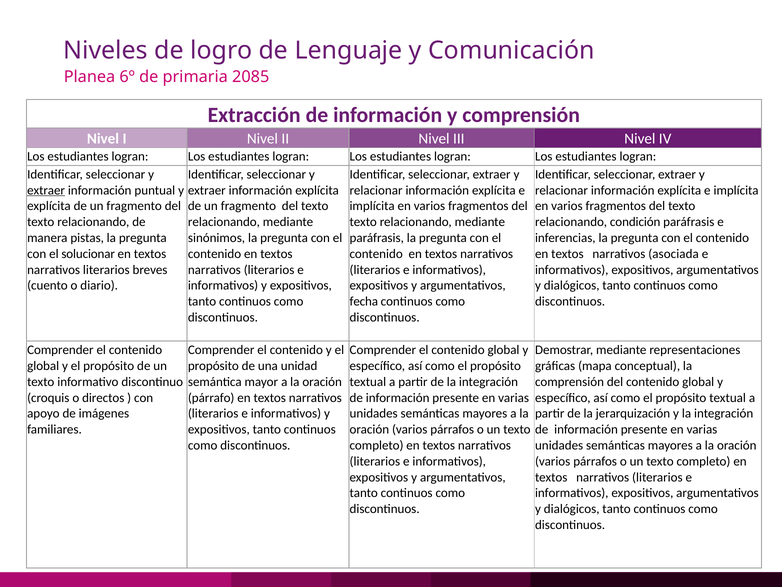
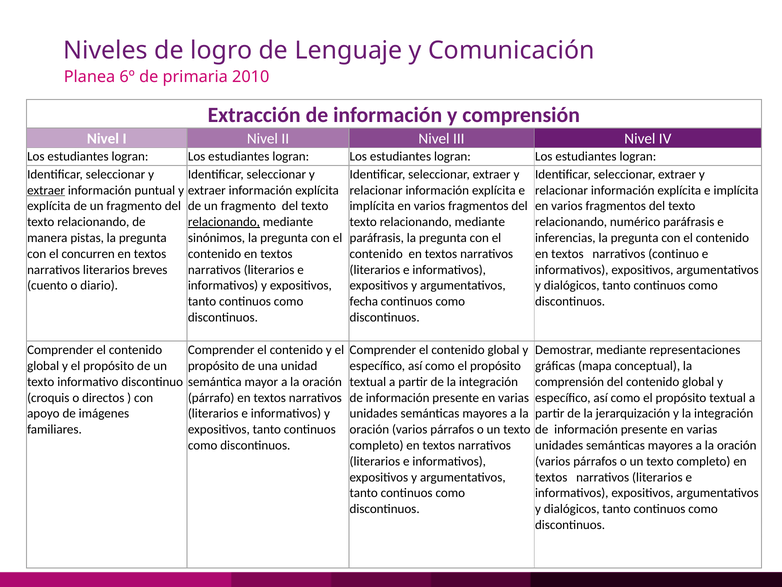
2085: 2085 -> 2010 (251, 77)
relacionando underline: none -> present (224, 222)
condición: condición -> numérico (635, 222)
solucionar: solucionar -> concurren (88, 254)
asociada: asociada -> continuo (674, 254)
